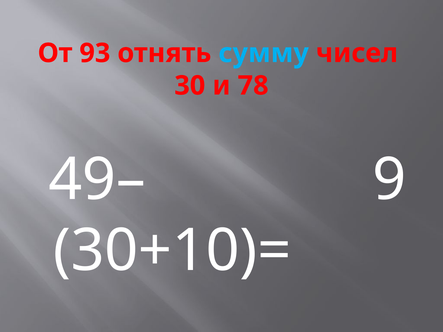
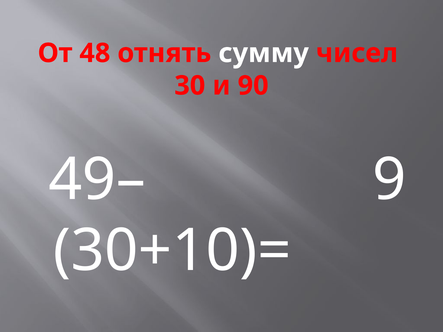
93: 93 -> 48 (95, 53)
сумму colour: light blue -> white (264, 53)
78: 78 -> 90 (253, 86)
